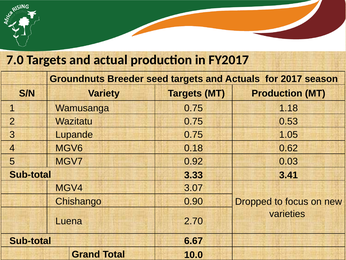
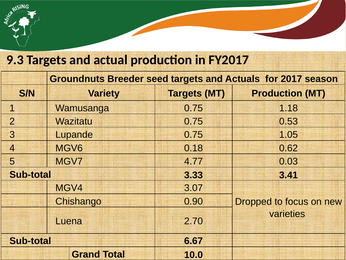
7.0: 7.0 -> 9.3 (15, 60)
0.92: 0.92 -> 4.77 (194, 161)
